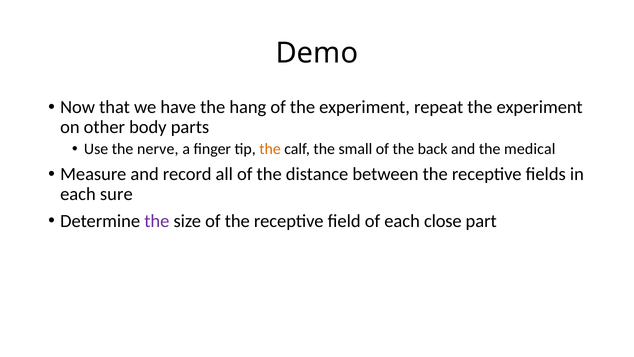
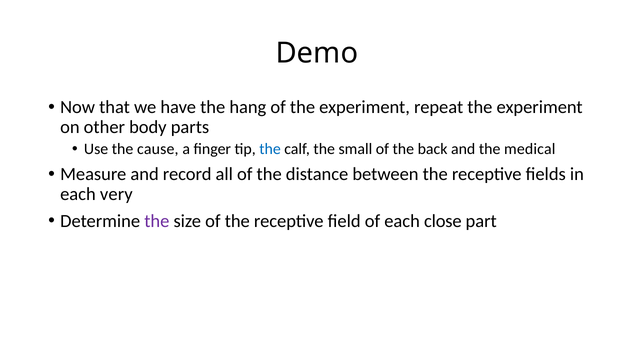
nerve: nerve -> cause (158, 149)
the colour: orange -> blue (270, 149)
sure: sure -> very (116, 194)
